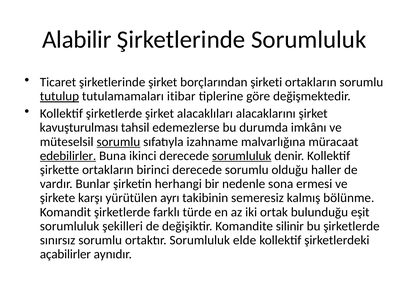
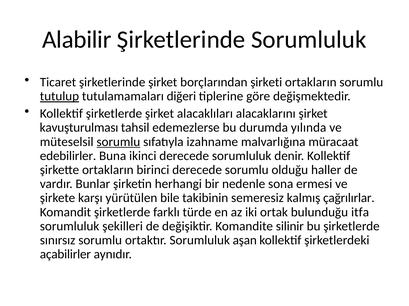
itibar: itibar -> diğeri (181, 96)
imkânı: imkânı -> yılında (309, 128)
edebilirler underline: present -> none (68, 156)
sorumluluk underline: present -> none (242, 156)
ayrı: ayrı -> bile (170, 198)
bölünme: bölünme -> çağrılırlar (349, 198)
eşit: eşit -> itfa (360, 213)
elde: elde -> aşan (245, 241)
